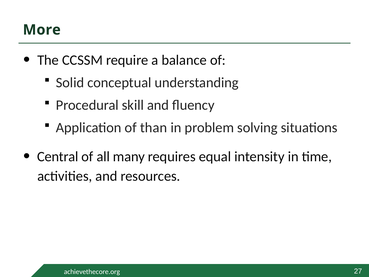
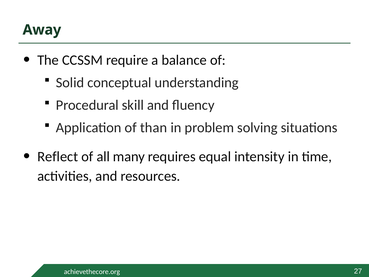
More: More -> Away (42, 30)
Central: Central -> Reflect (58, 156)
